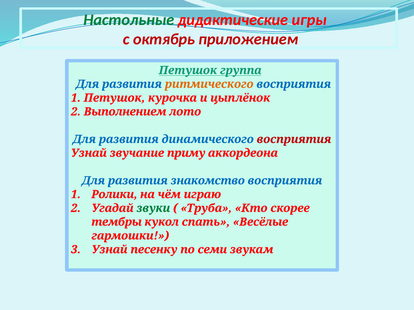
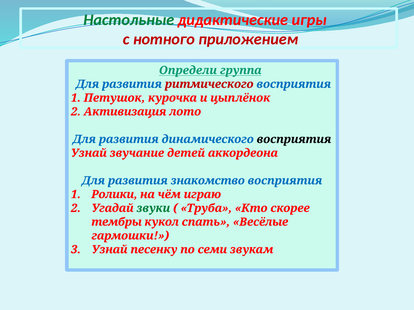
октябрь: октябрь -> нотного (164, 39)
Петушок: Петушок -> Определи (188, 70)
ритмического colour: orange -> red (209, 84)
Выполнением: Выполнением -> Активизация (125, 112)
восприятия colour: red -> black (294, 139)
приму: приму -> детей (186, 153)
